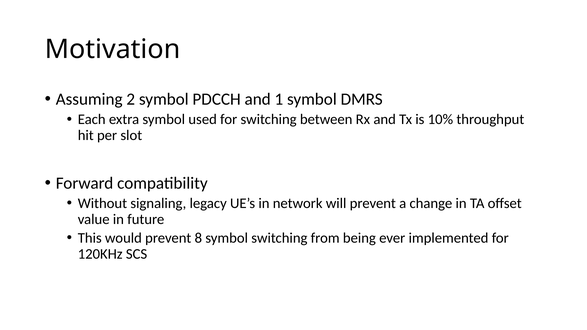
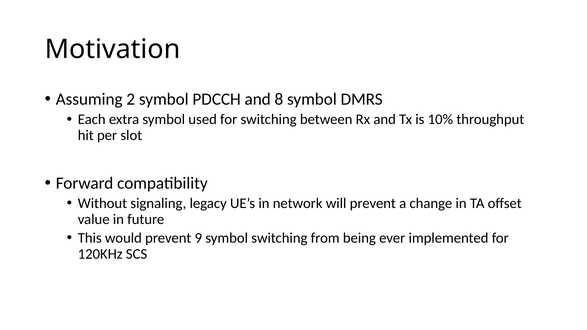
1: 1 -> 8 (279, 99)
8: 8 -> 9 (198, 238)
